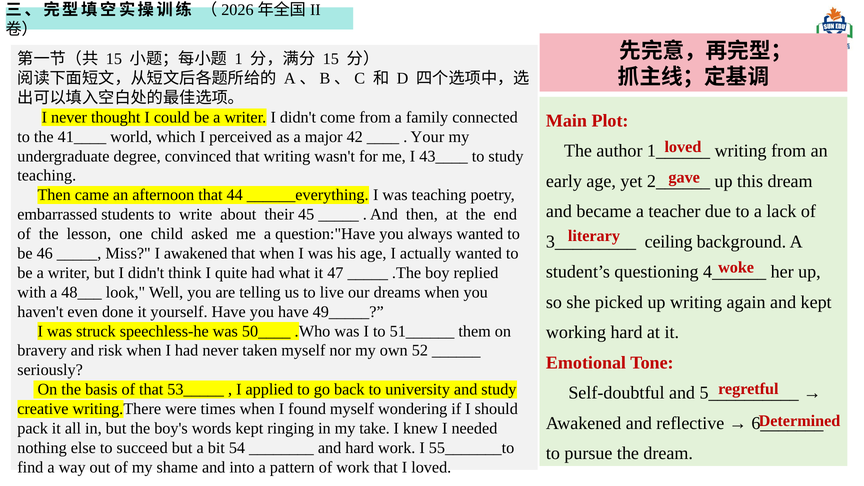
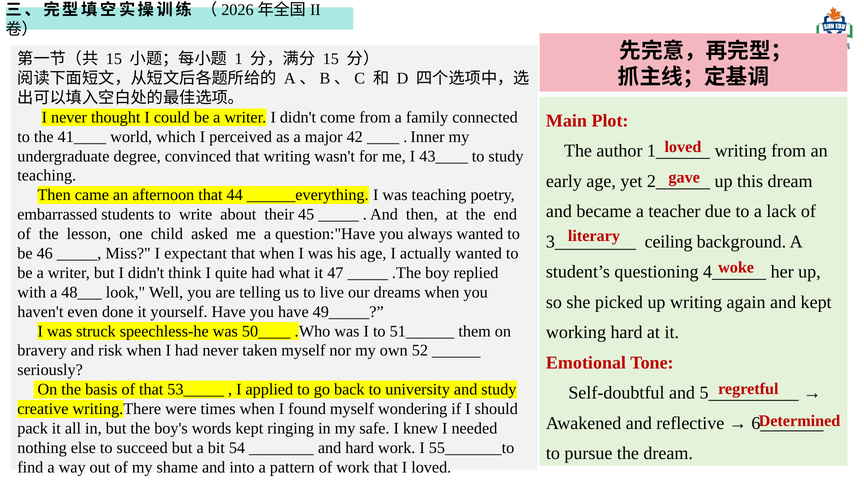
Your: Your -> Inner (428, 137)
I awakened: awakened -> expectant (196, 253)
take: take -> safe (374, 428)
